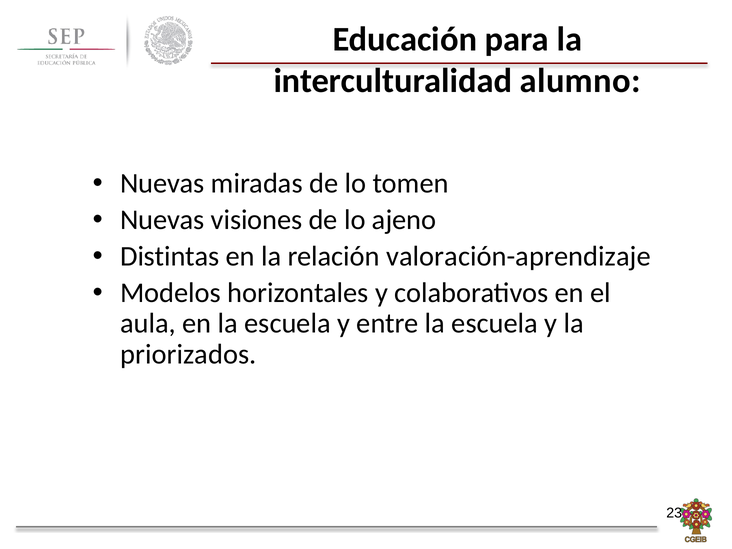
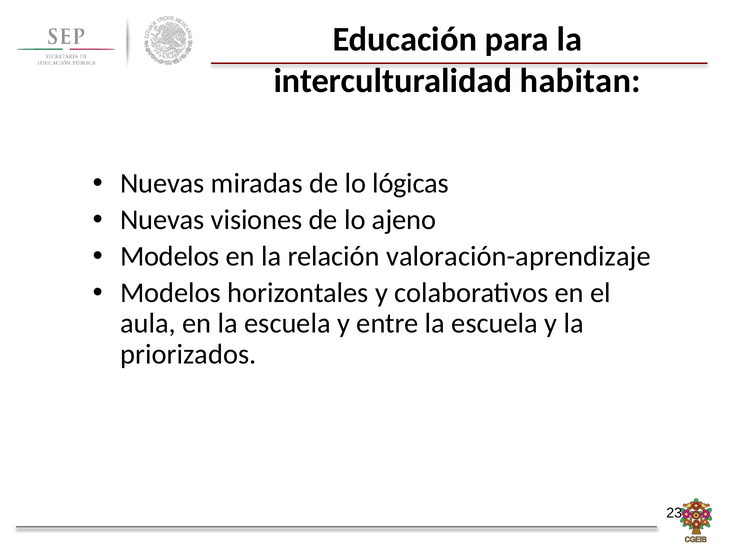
alumno: alumno -> habitan (580, 81)
tomen: tomen -> lógicas (411, 183)
Distintas: Distintas -> Modelos (170, 256)
